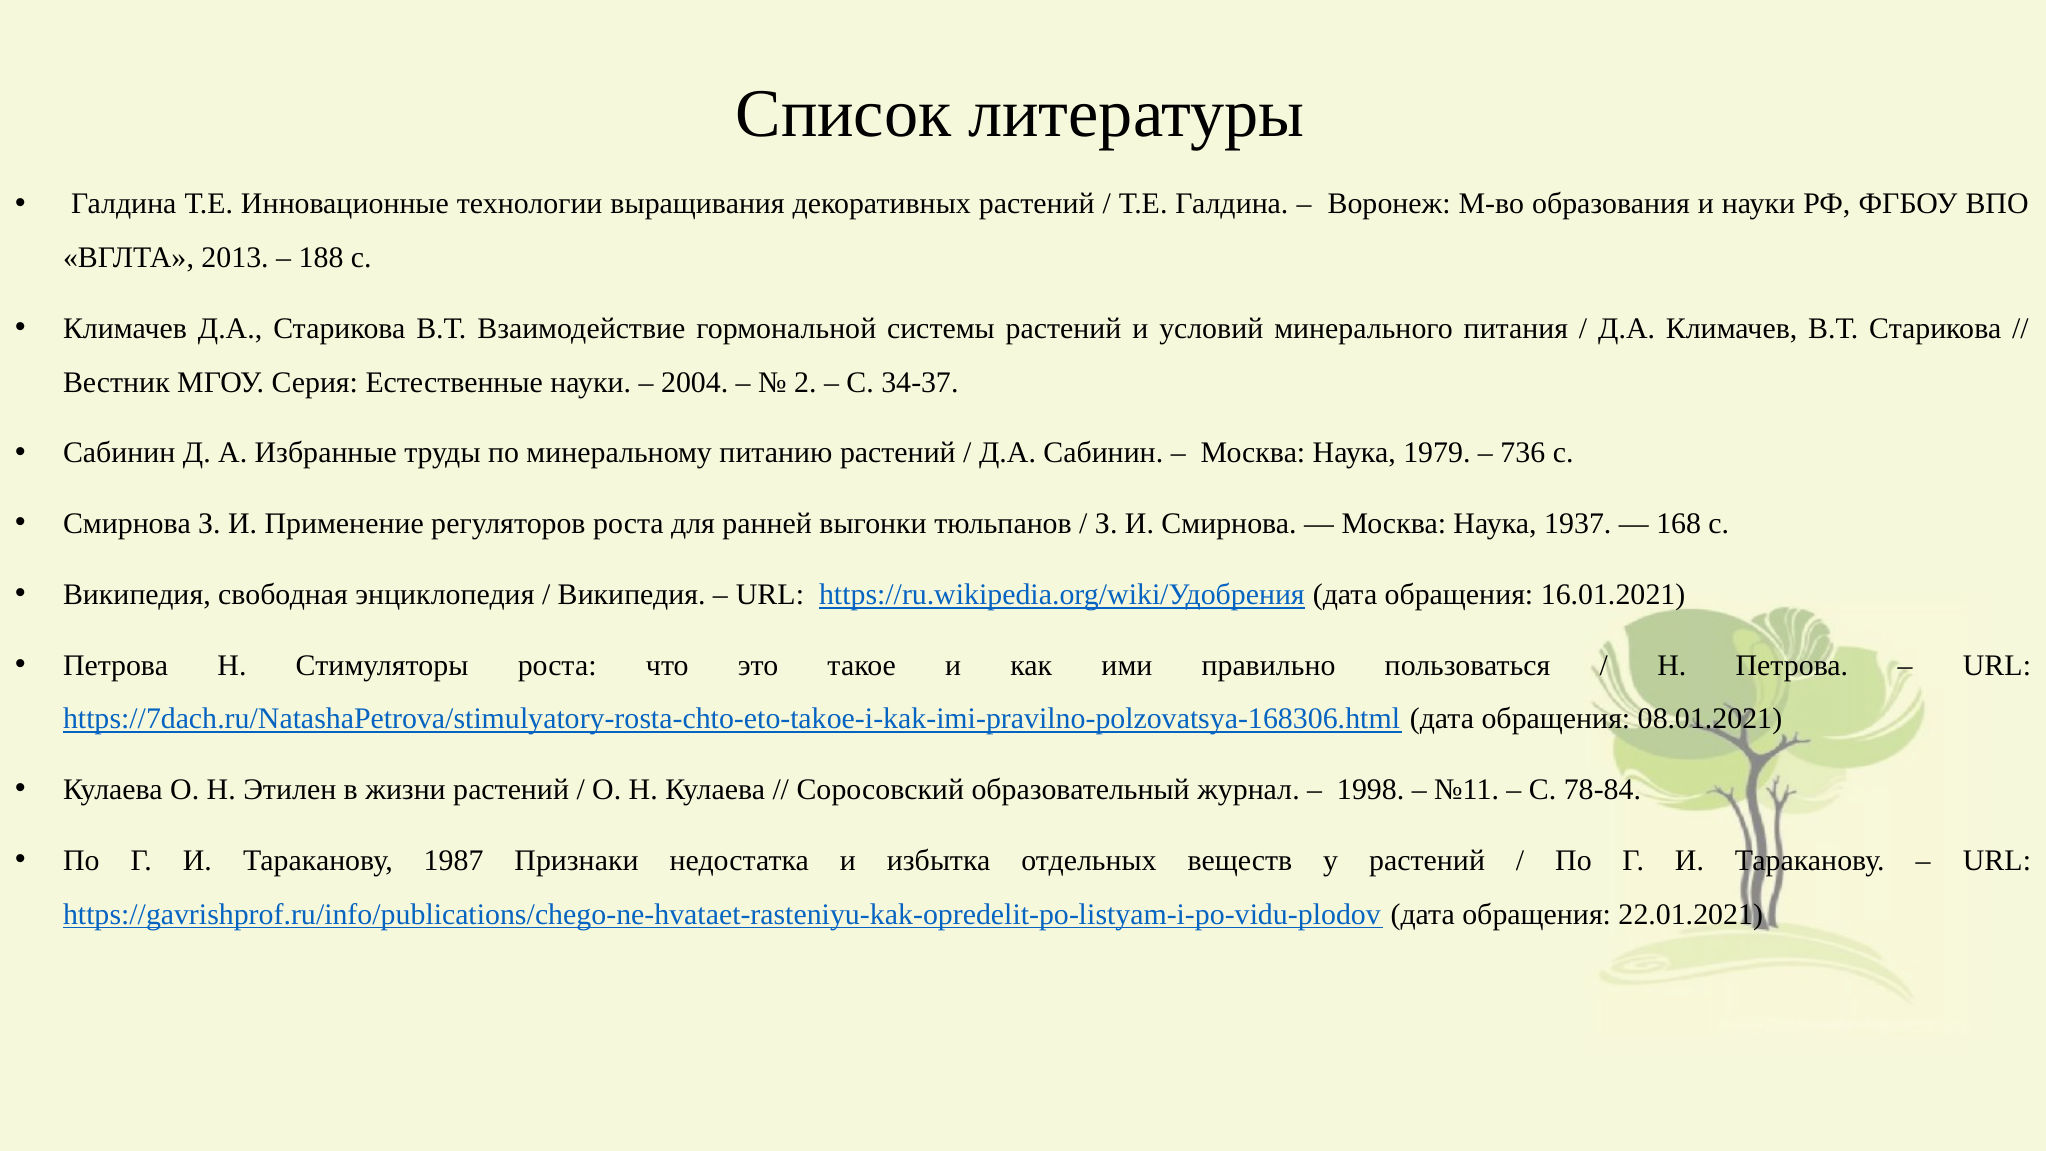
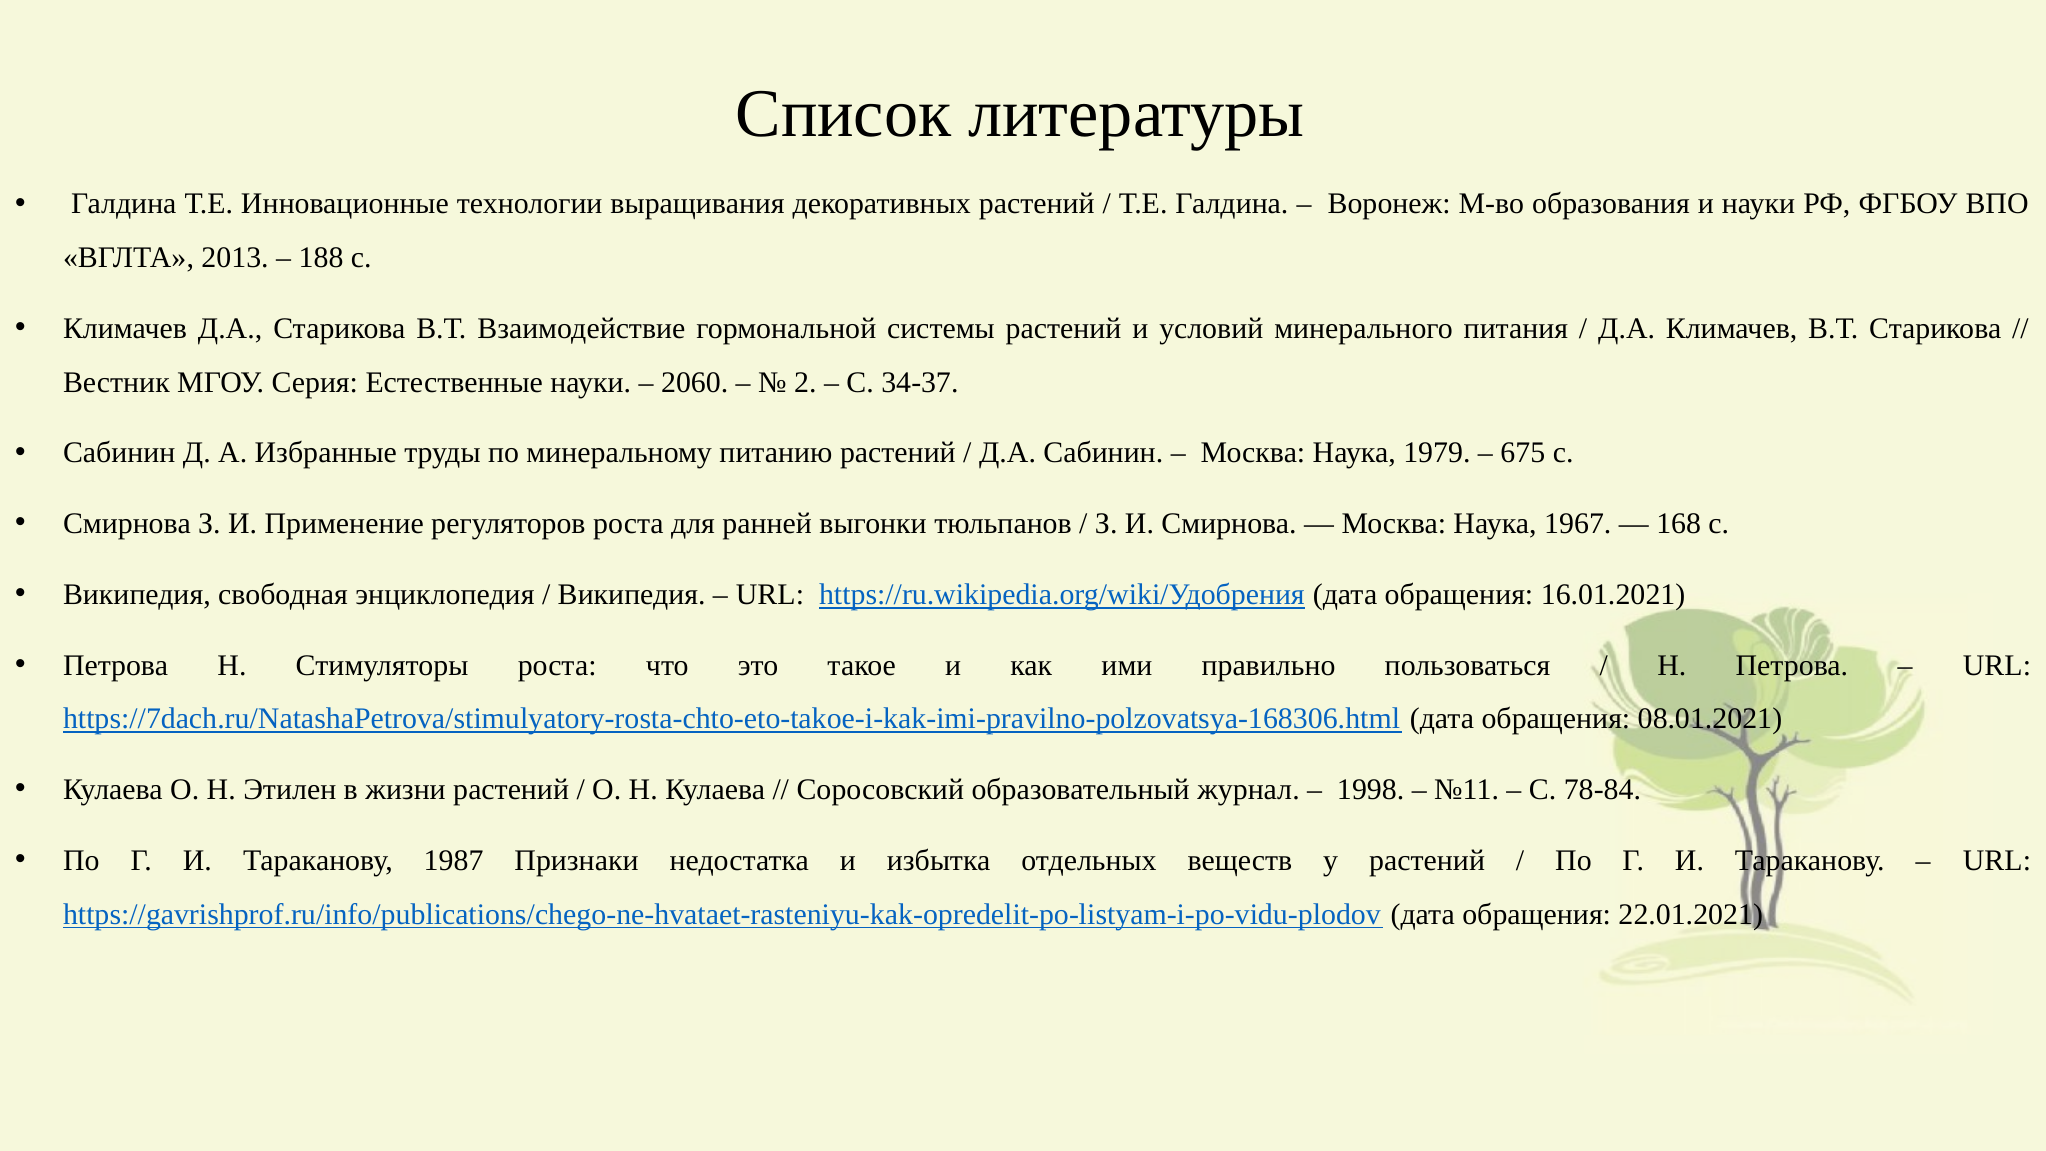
2004: 2004 -> 2060 (695, 382)
736: 736 -> 675 (1523, 453)
1937: 1937 -> 1967 (1578, 524)
